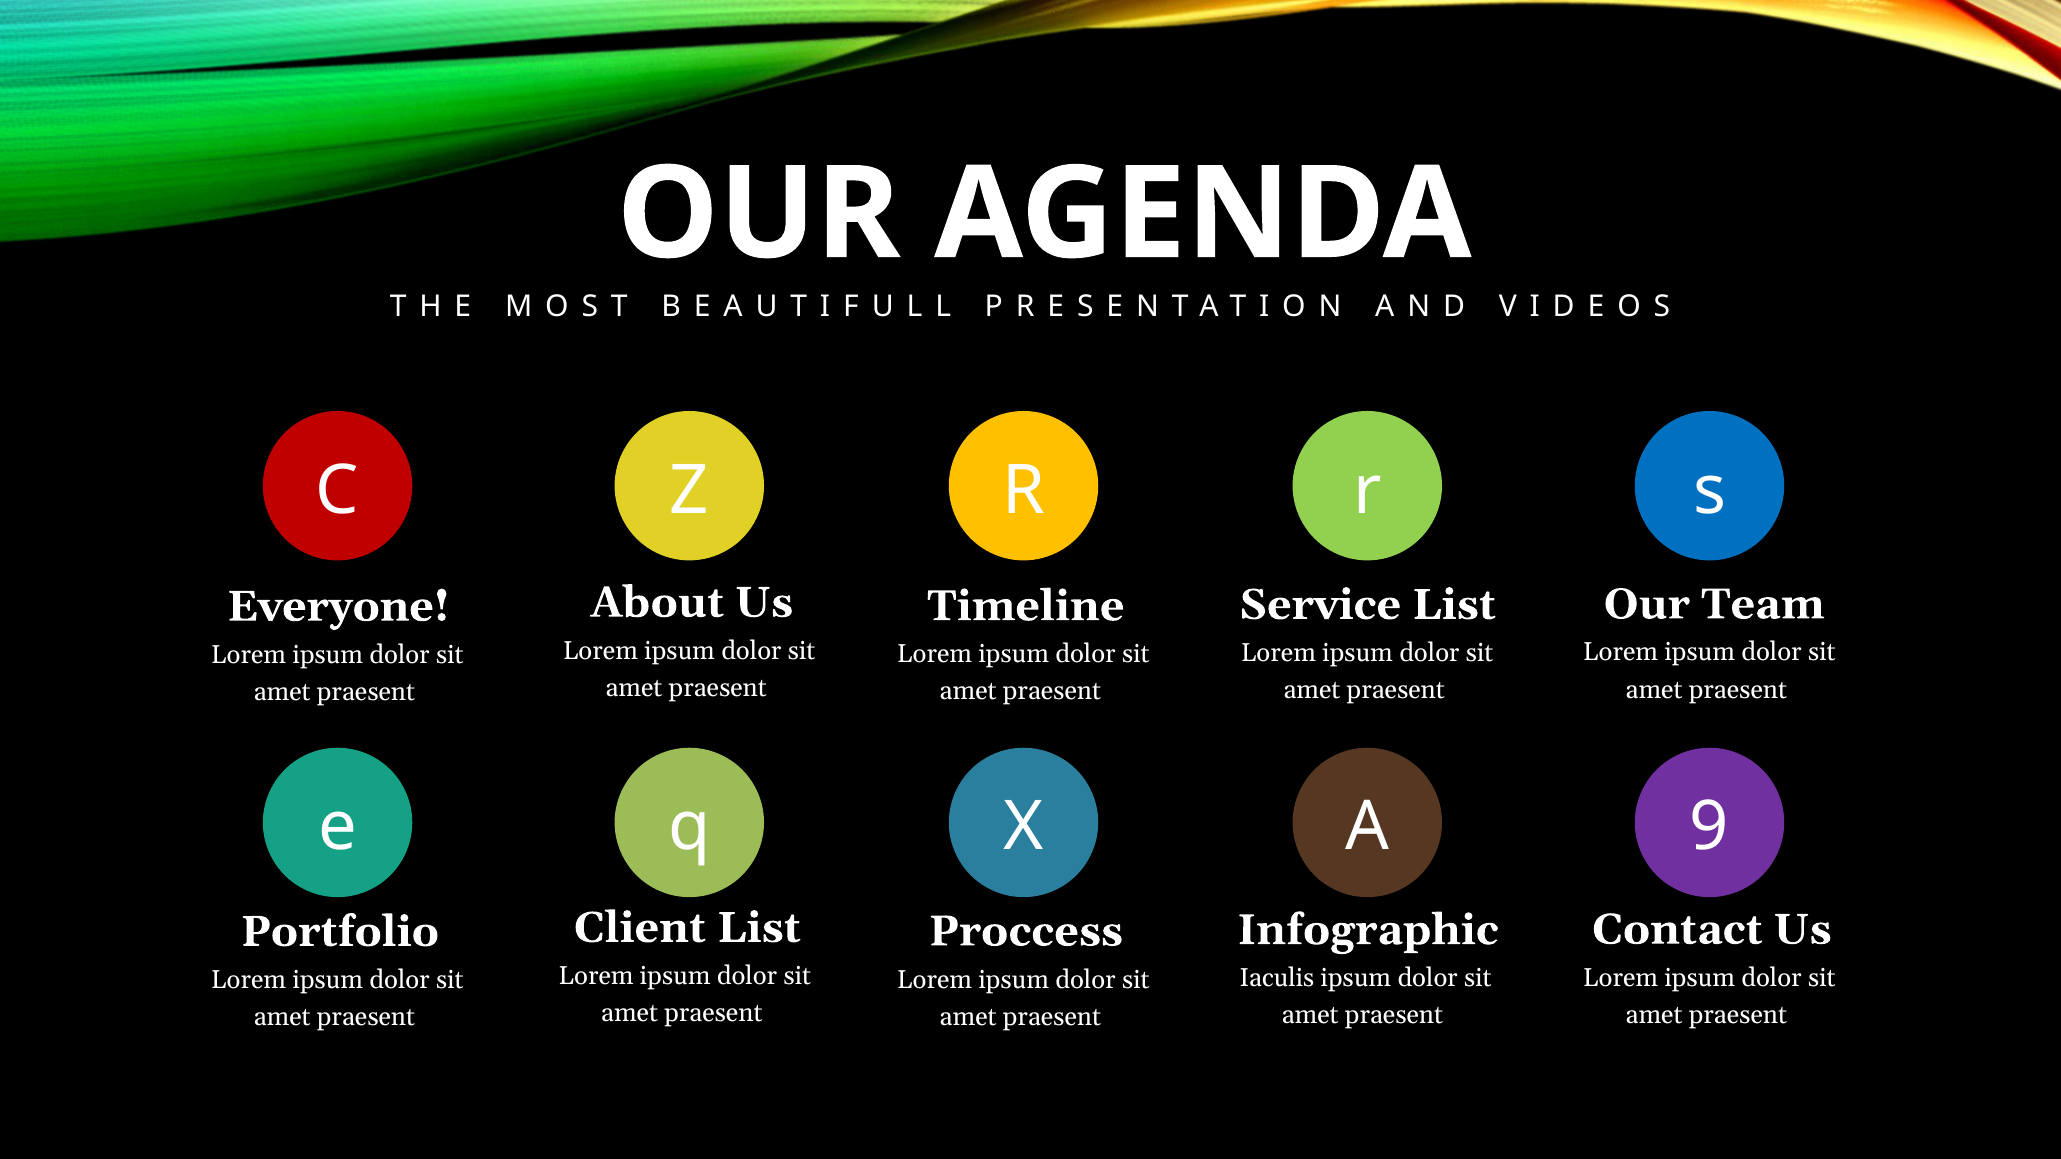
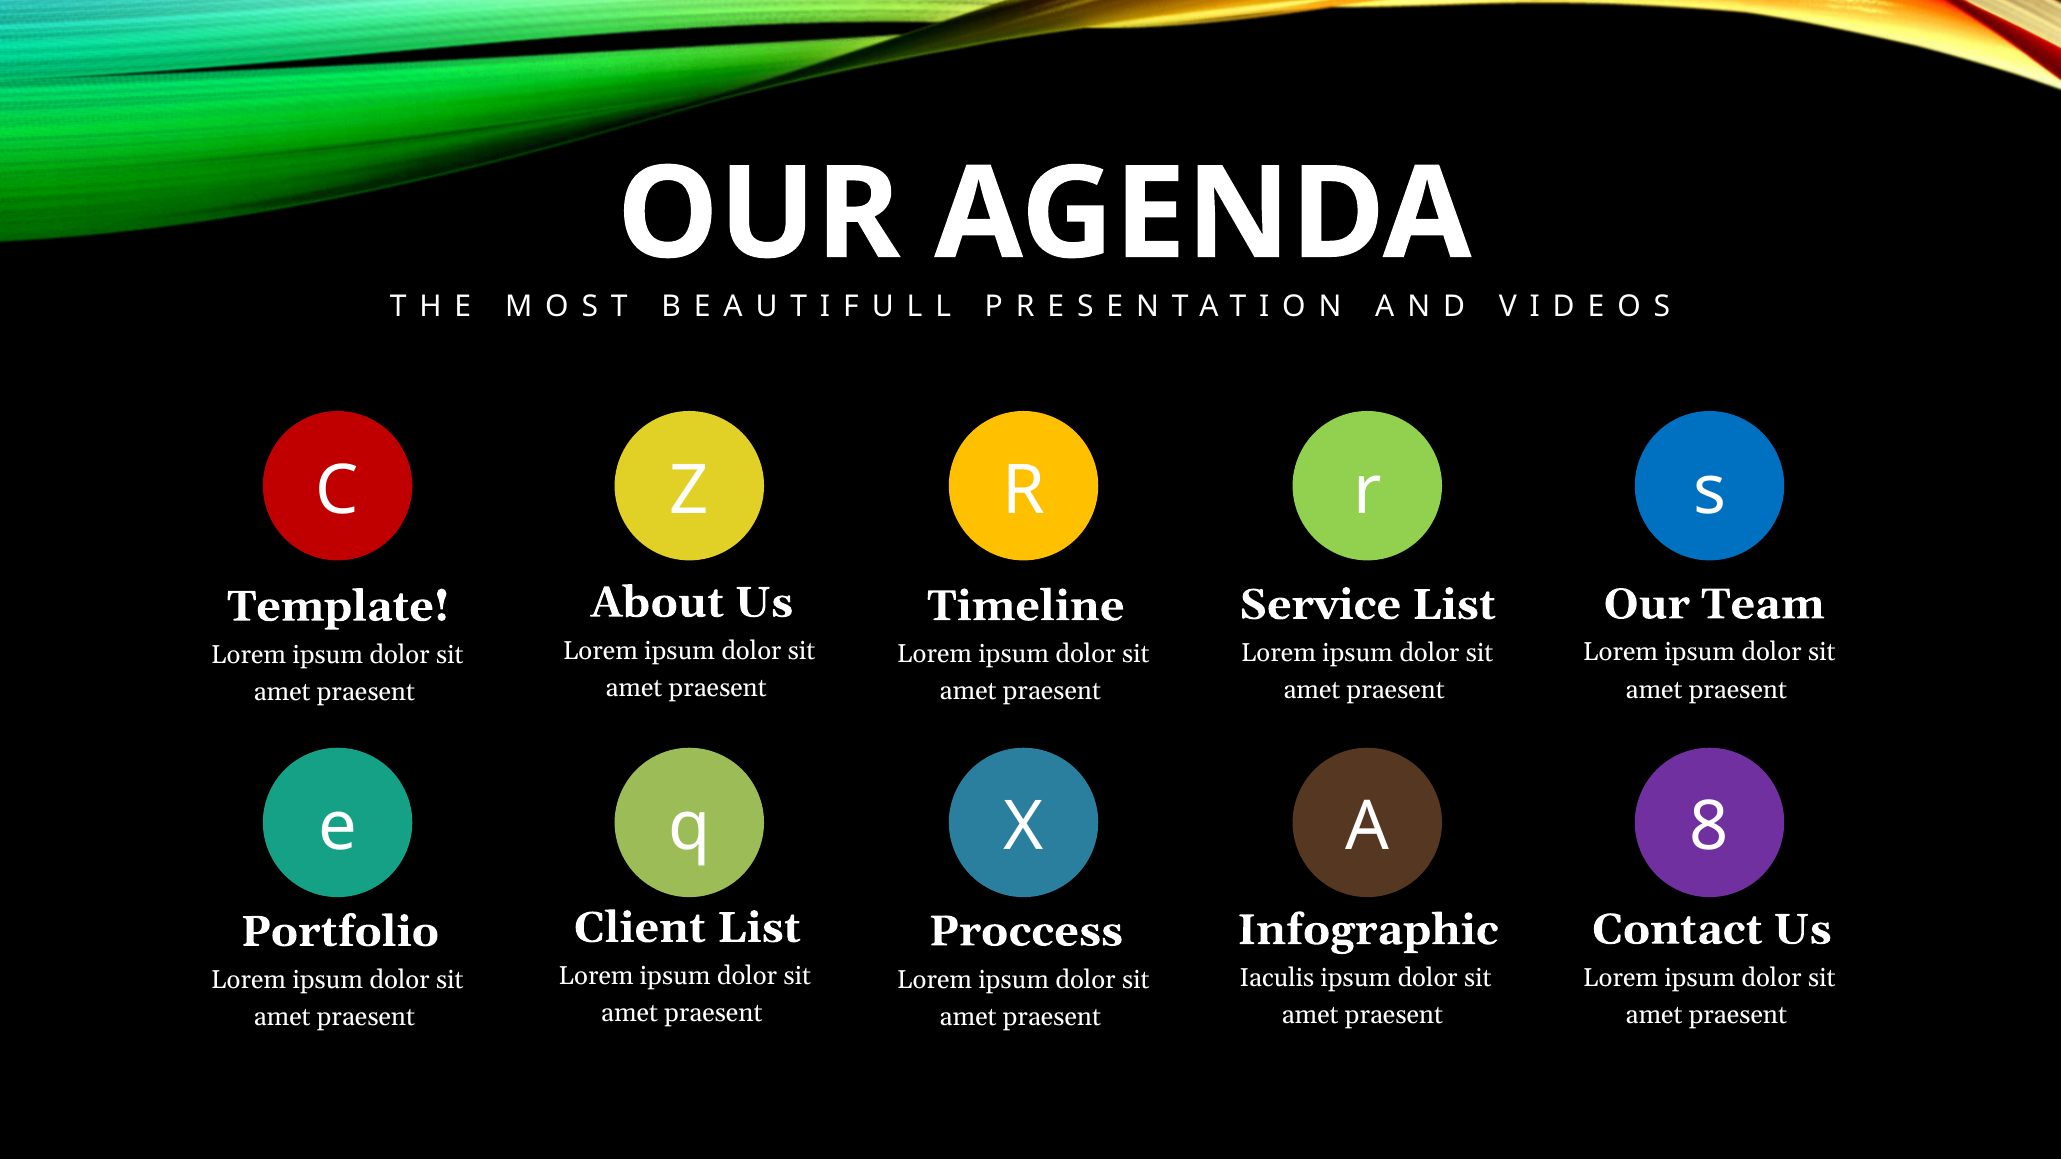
Everyone: Everyone -> Template (338, 607)
9: 9 -> 8 (1709, 827)
